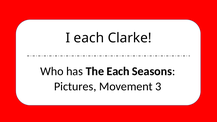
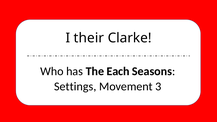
I each: each -> their (89, 38)
Pictures: Pictures -> Settings (75, 87)
